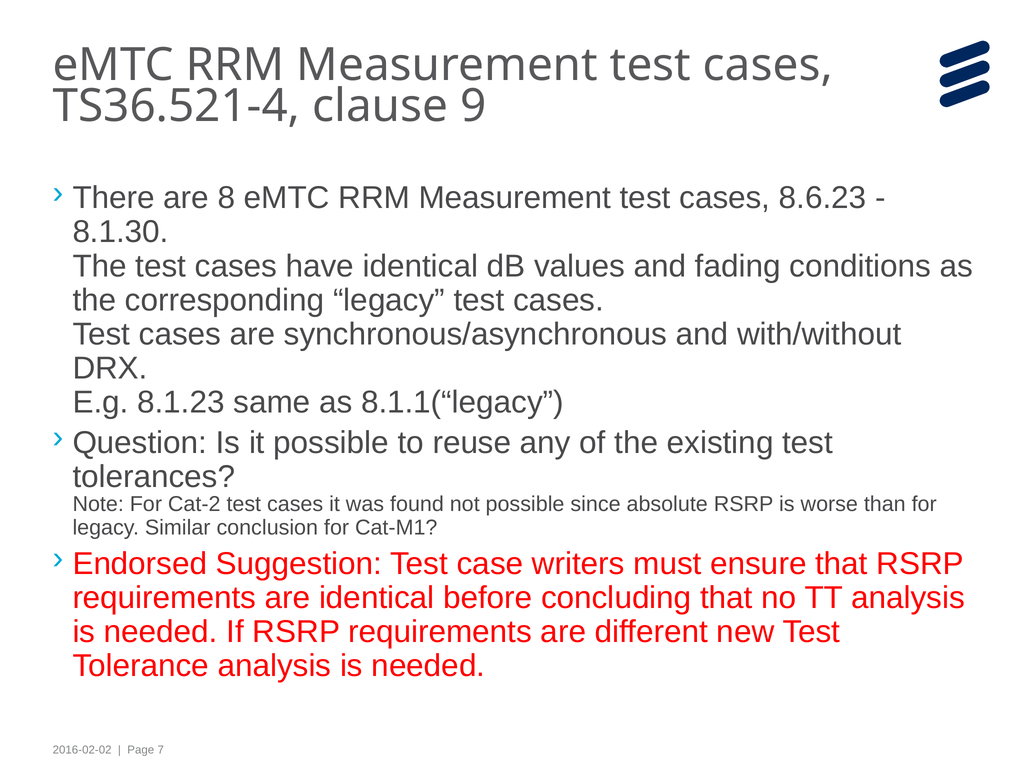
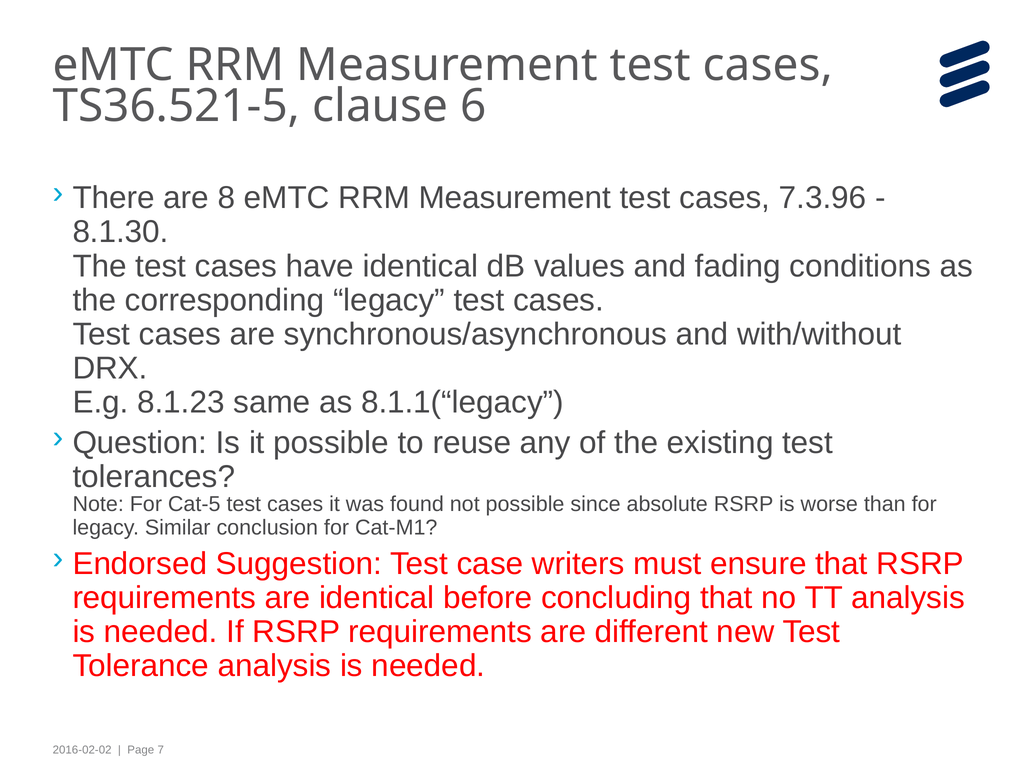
TS36.521-4: TS36.521-4 -> TS36.521-5 (176, 106)
9: 9 -> 6 (473, 106)
8.6.23: 8.6.23 -> 7.3.96 (823, 198)
Cat-2: Cat-2 -> Cat-5 (194, 504)
